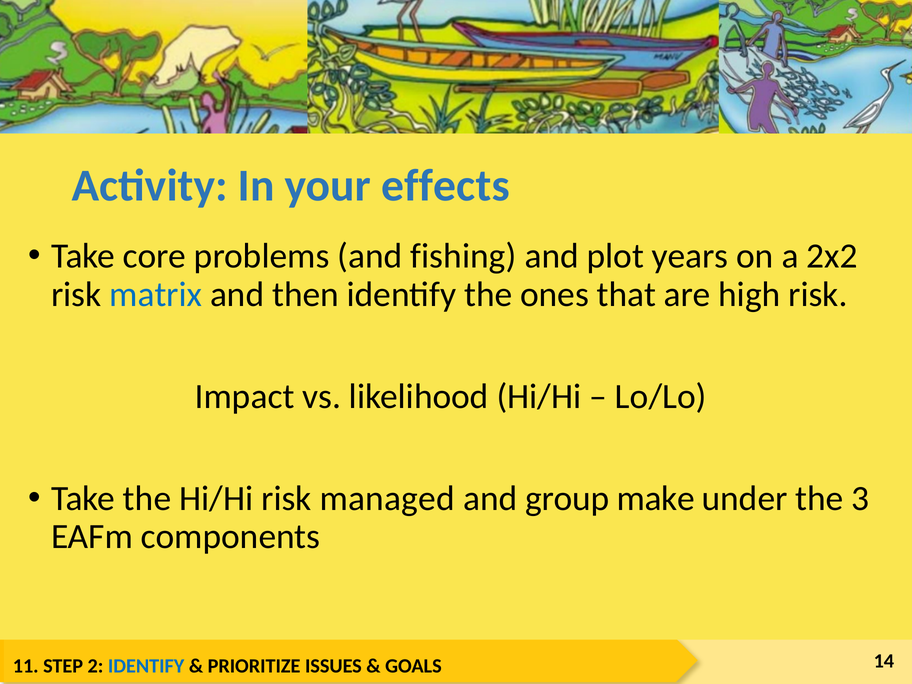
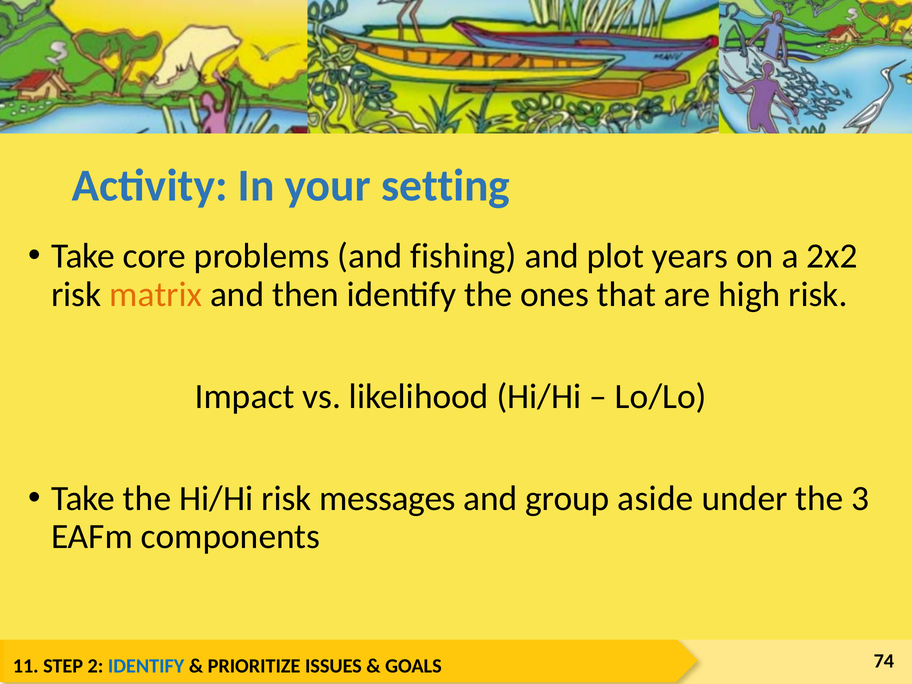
effects: effects -> setting (446, 186)
matrix colour: blue -> orange (156, 294)
managed: managed -> messages (388, 498)
make: make -> aside (656, 498)
14: 14 -> 74 (884, 661)
